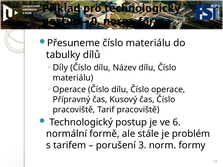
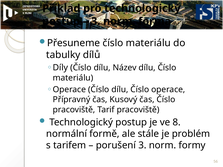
0: 0 -> 3 (96, 21)
6: 6 -> 8 (177, 122)
